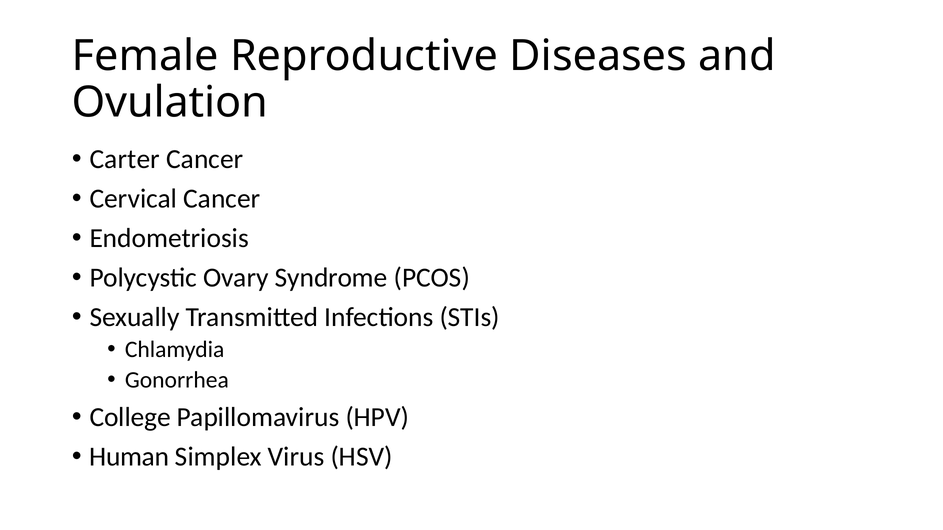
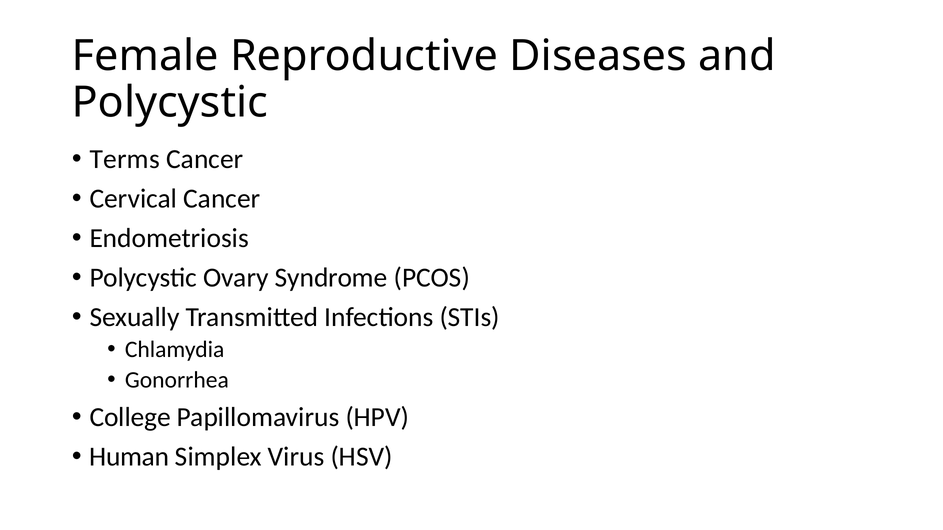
Ovulation: Ovulation -> Polycystic (170, 103)
Carter: Carter -> Terms (125, 159)
